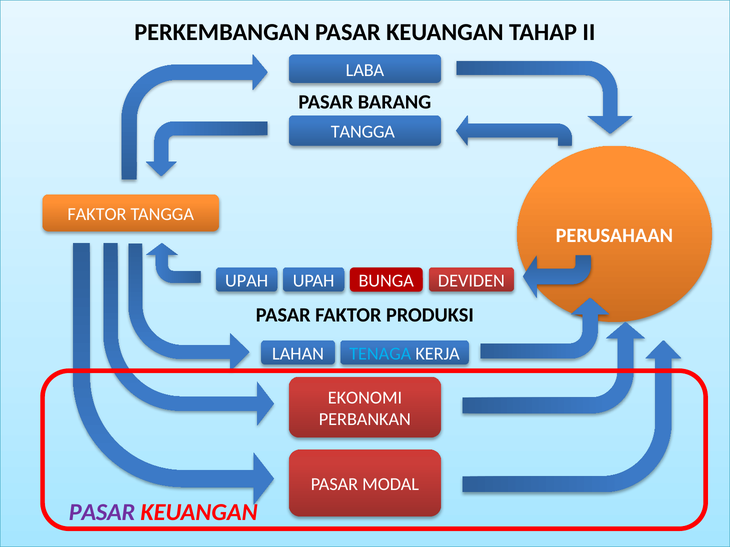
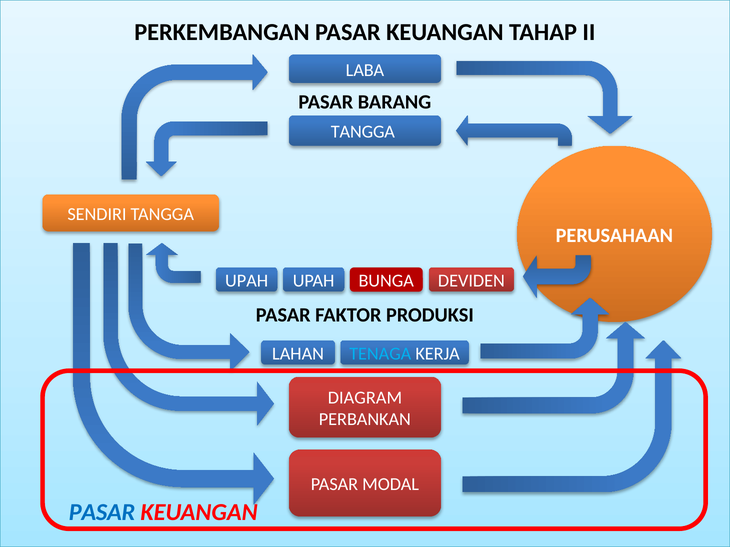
FAKTOR: FAKTOR -> SENDIRI (97, 214)
EKONOMI: EKONOMI -> DIAGRAM (365, 398)
PASAR colour: purple -> blue (102, 513)
